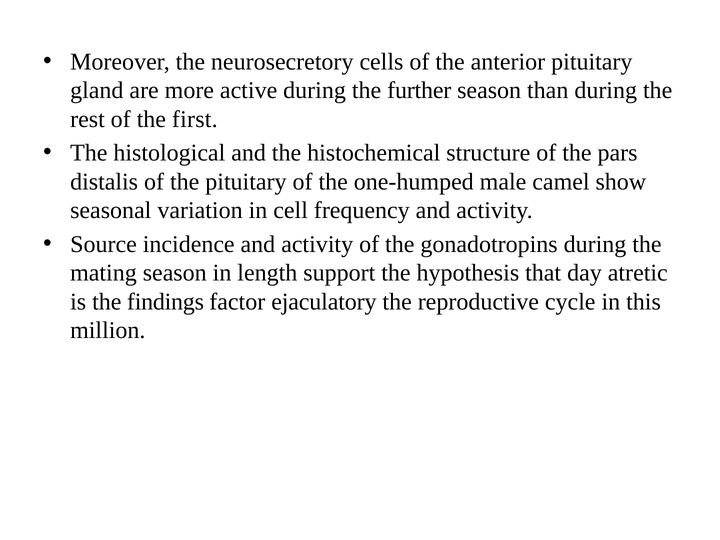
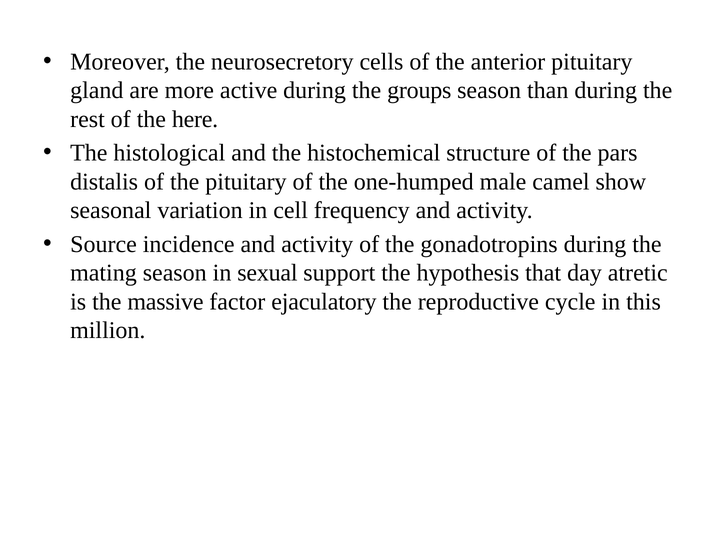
further: further -> groups (419, 90)
first: first -> here (195, 119)
length: length -> sexual (267, 273)
findings: findings -> massive (165, 302)
